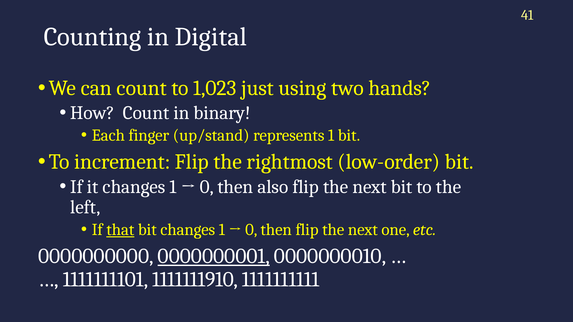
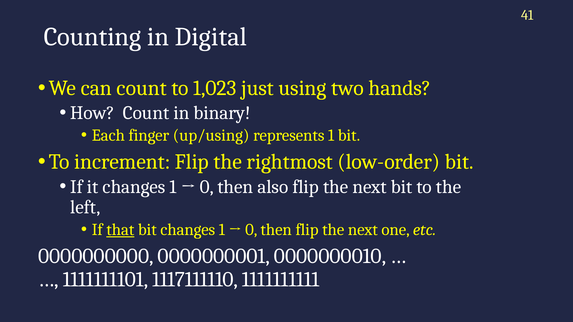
up/stand: up/stand -> up/using (211, 135)
0000000001 underline: present -> none (214, 256)
1111111910: 1111111910 -> 1117111110 (195, 280)
